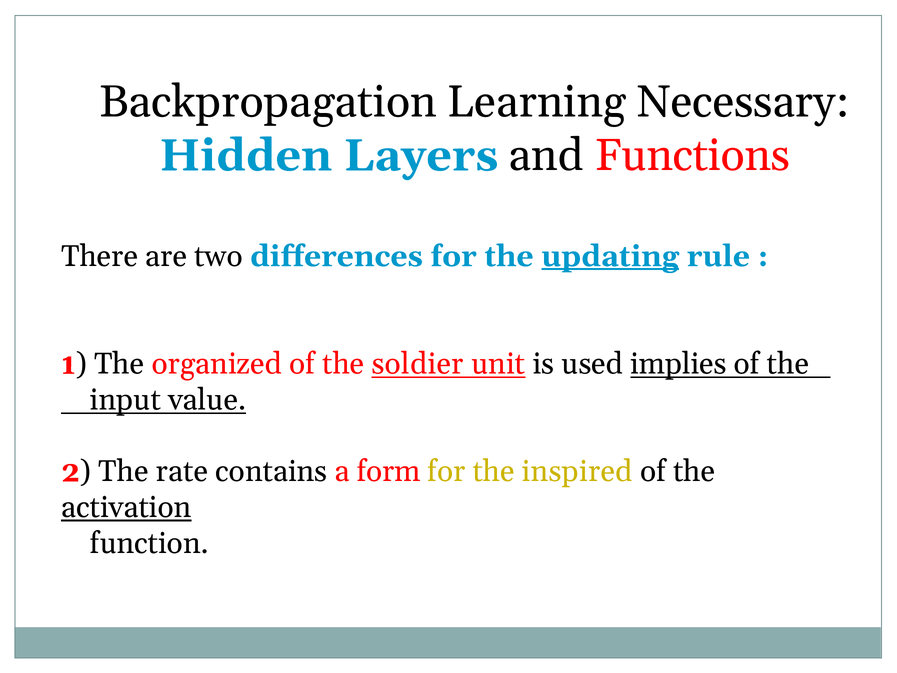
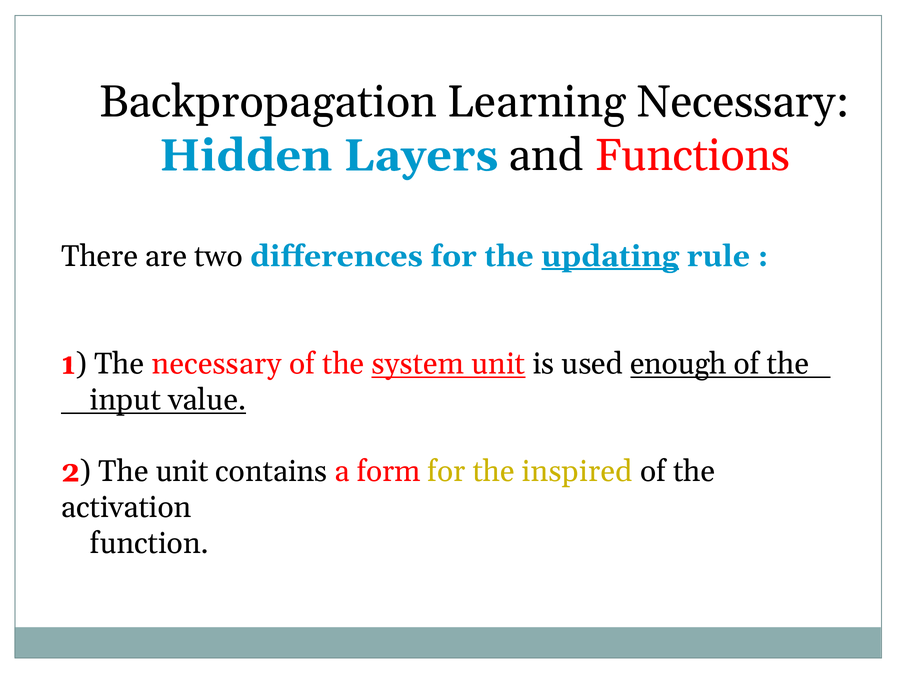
The organized: organized -> necessary (217, 364)
soldier: soldier -> system (418, 364)
implies: implies -> enough (679, 364)
The rate: rate -> unit (182, 471)
activation underline: present -> none (126, 507)
